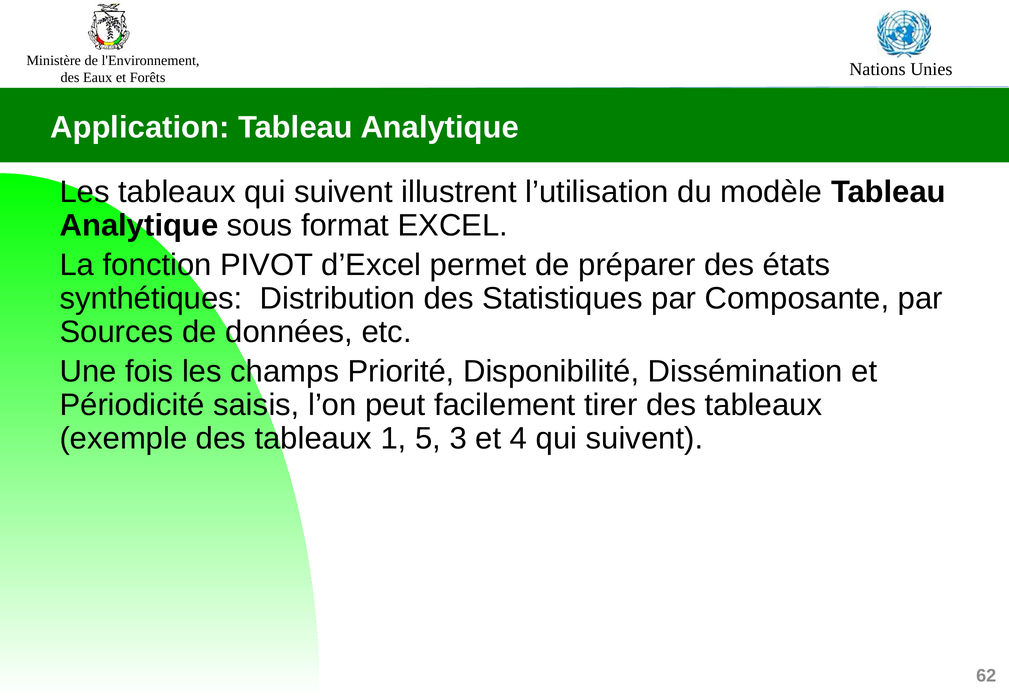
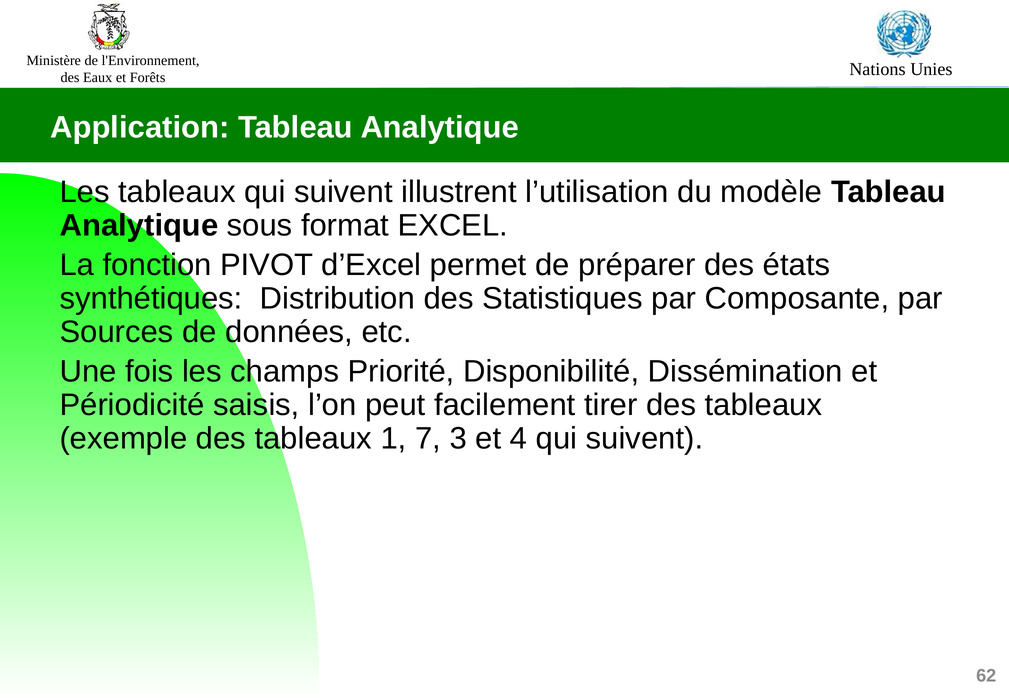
5: 5 -> 7 (428, 439)
